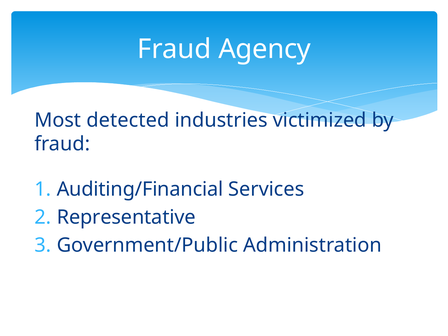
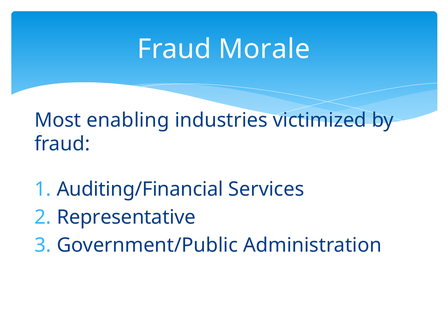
Agency: Agency -> Morale (264, 49)
detected: detected -> enabling (128, 120)
